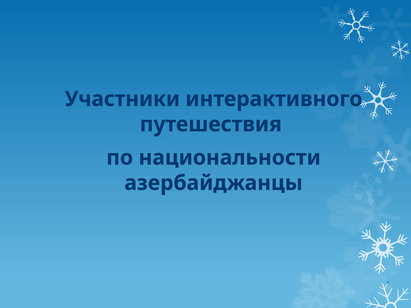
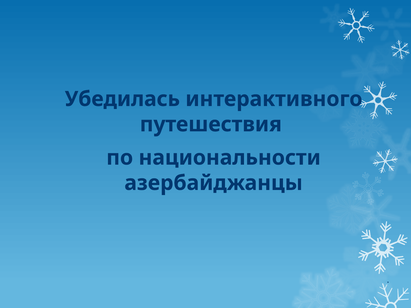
Участники: Участники -> Убедилась (122, 99)
